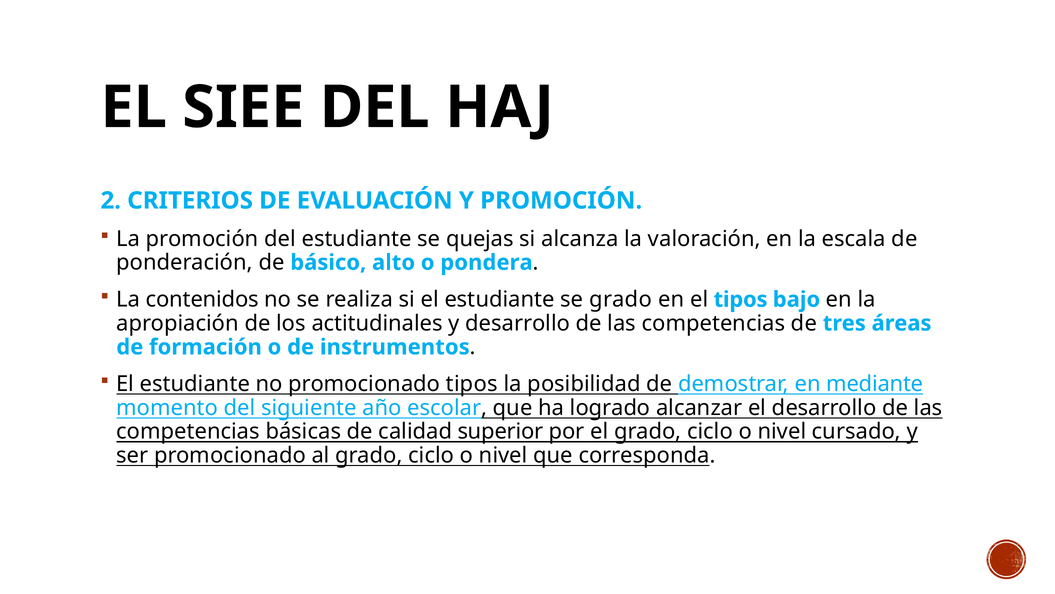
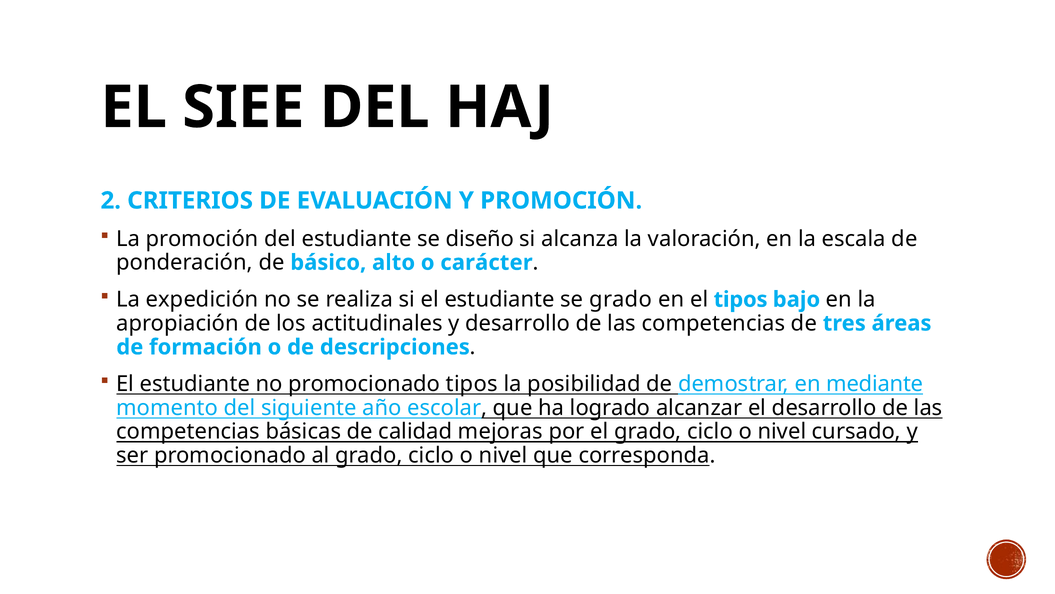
quejas: quejas -> diseño (480, 239)
pondera: pondera -> carácter (486, 262)
contenidos: contenidos -> expedición (202, 299)
instrumentos: instrumentos -> descripciones (395, 347)
superior: superior -> mejoras (500, 431)
